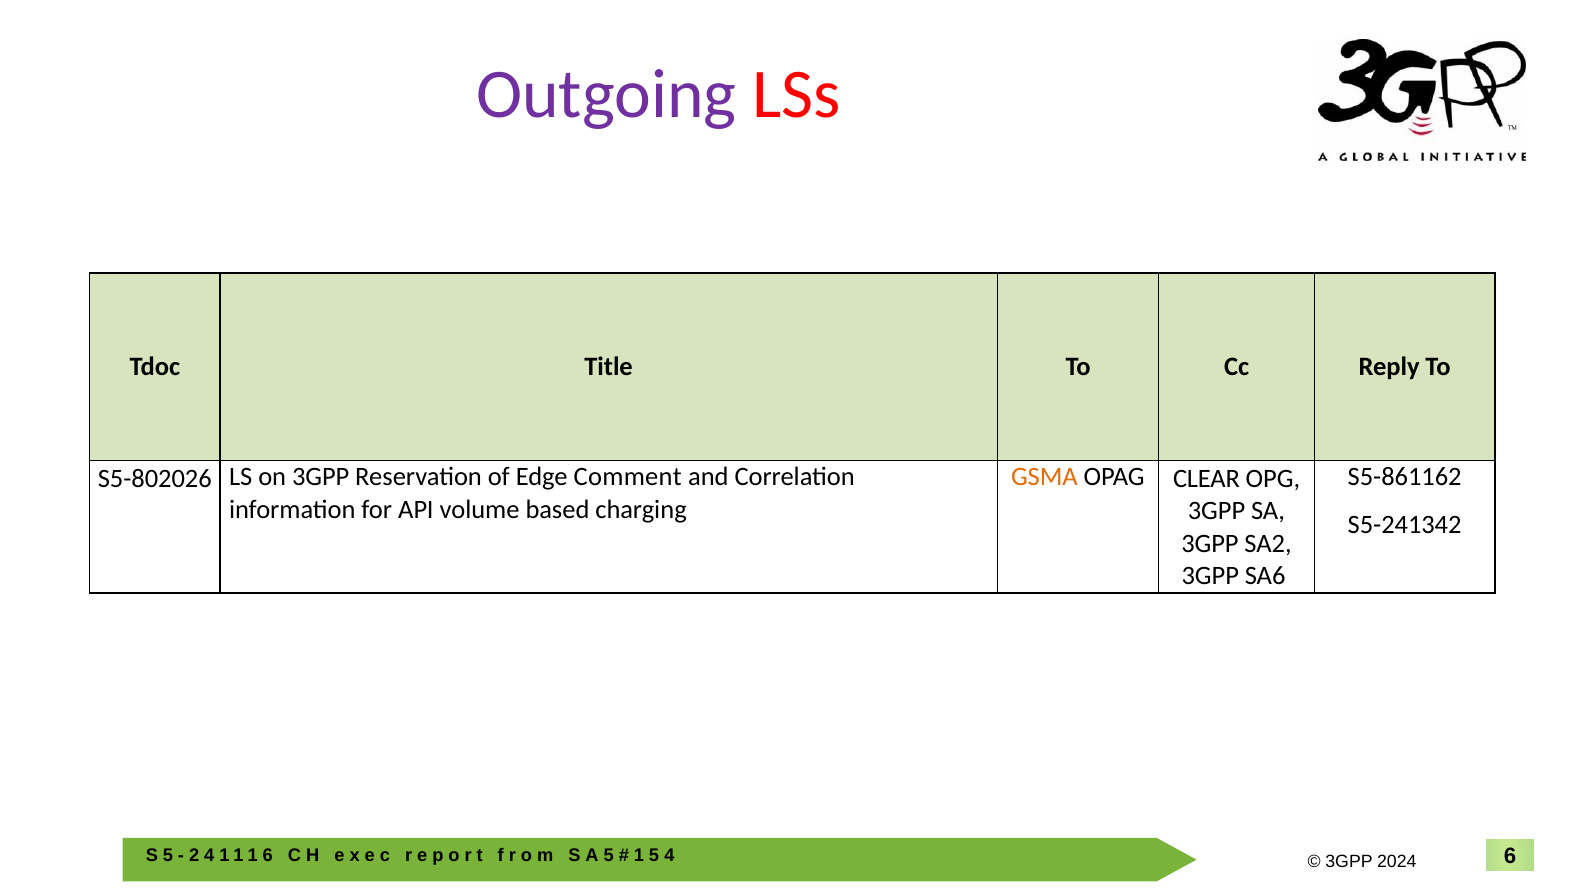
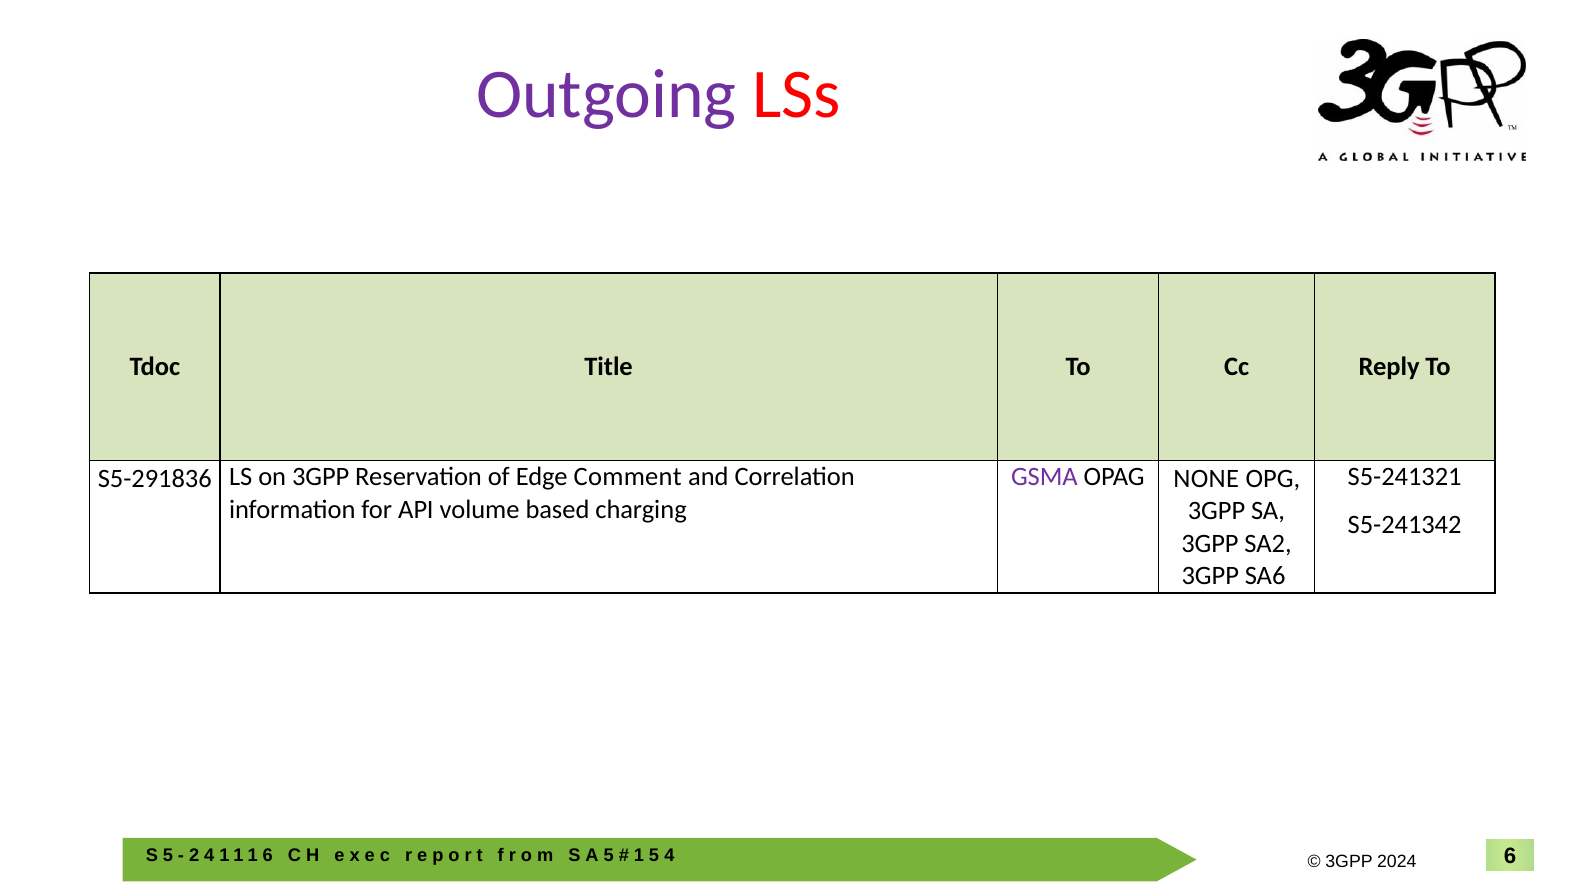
GSMA colour: orange -> purple (1044, 477)
CLEAR: CLEAR -> NONE (1206, 478)
S5-861162: S5-861162 -> S5-241321 (1405, 477)
S5-802026: S5-802026 -> S5-291836 (155, 478)
